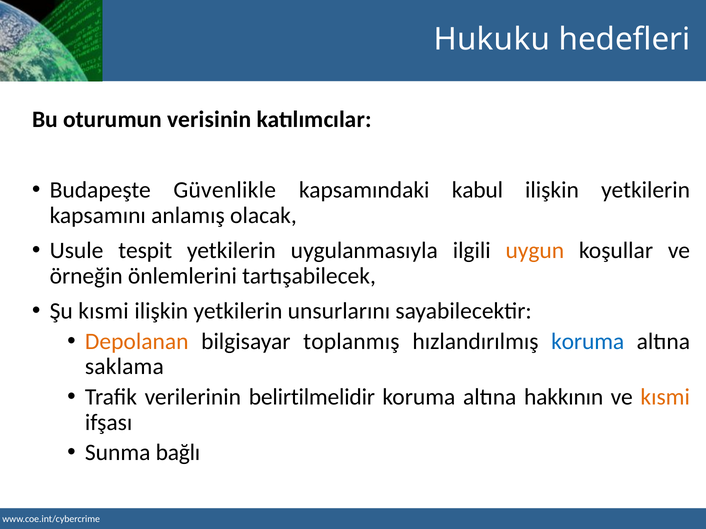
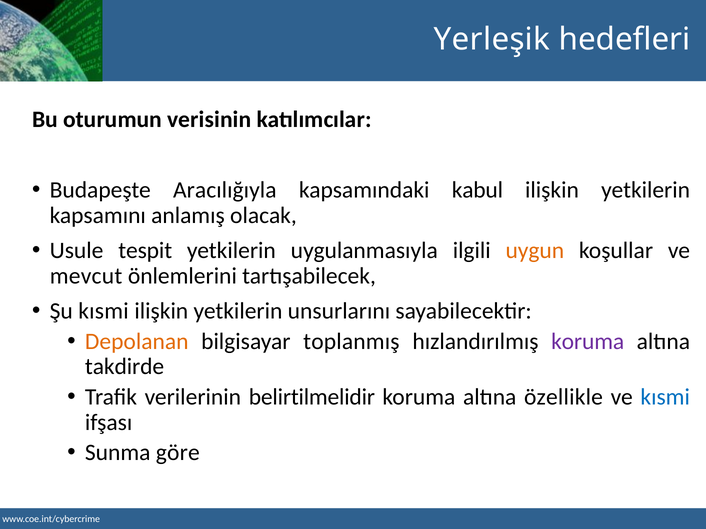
Hukuku: Hukuku -> Yerleşik (492, 39)
Güvenlikle: Güvenlikle -> Aracılığıyla (225, 190)
örneğin: örneğin -> mevcut (86, 276)
koruma colour: blue -> purple (588, 342)
saklama: saklama -> takdirde (125, 367)
hakkının: hakkının -> özellikle (563, 397)
kısmi colour: orange -> blue (665, 397)
bağlı: bağlı -> göre (178, 453)
